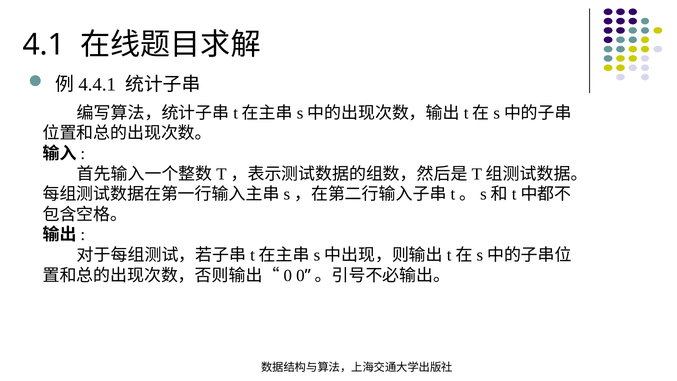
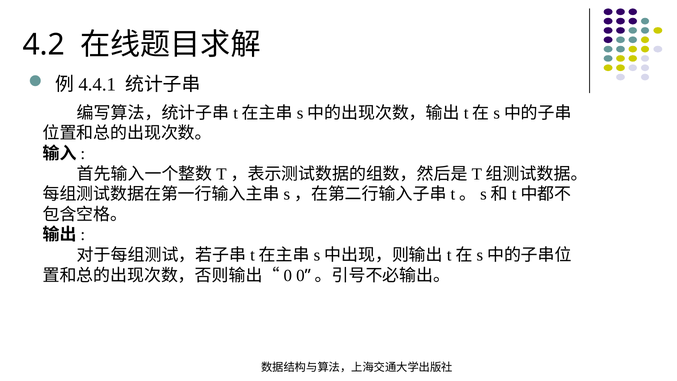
4.1: 4.1 -> 4.2 (44, 45)
